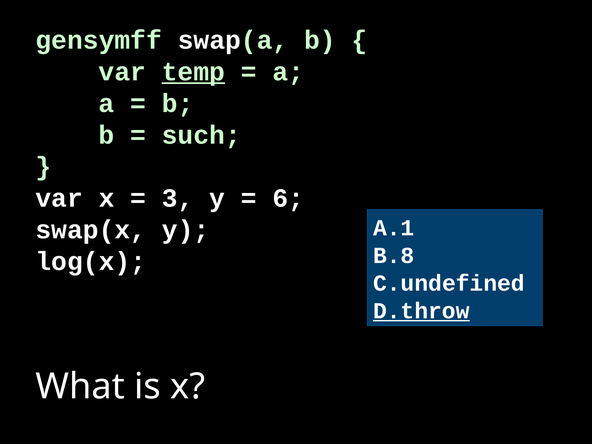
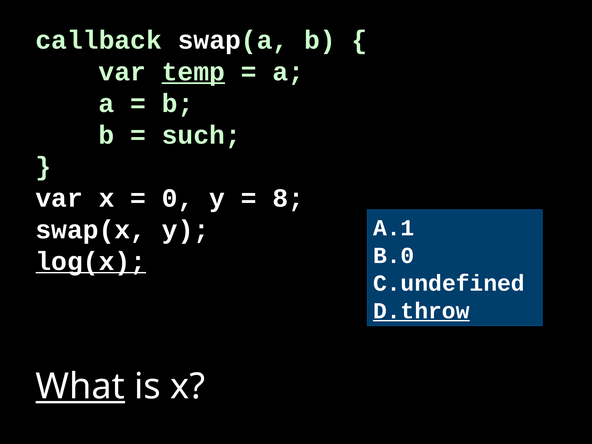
gensymff: gensymff -> callback (99, 40)
3: 3 -> 0 (178, 198)
6: 6 -> 8 (288, 198)
B.8: B.8 -> B.0 (394, 255)
log(x underline: none -> present (91, 261)
What underline: none -> present (80, 387)
